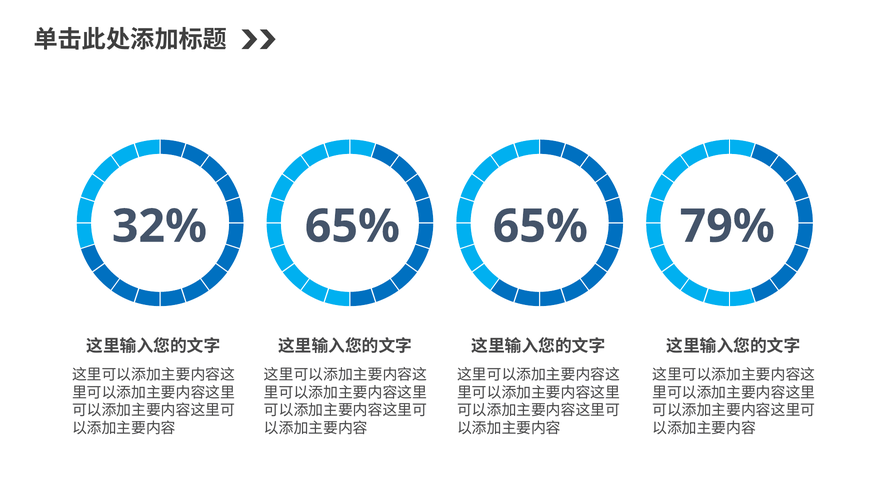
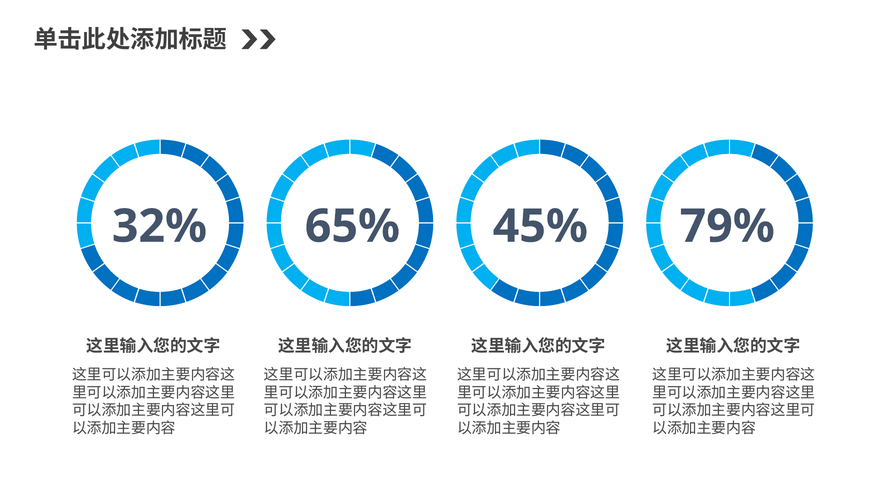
65% 65%: 65% -> 45% (540, 227)
